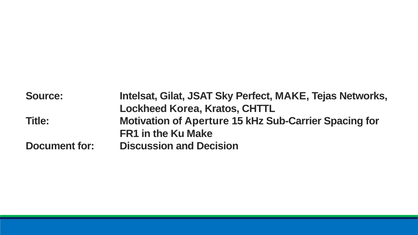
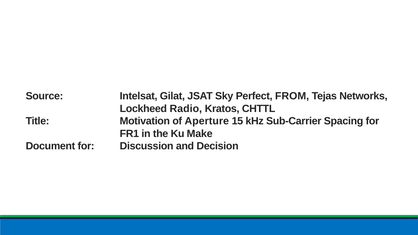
Perfect MAKE: MAKE -> FROM (292, 96)
Lockheed Korea: Korea -> Radio (186, 109)
